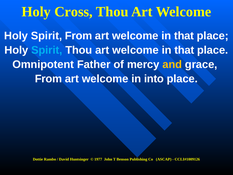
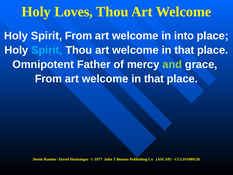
Cross: Cross -> Loves (74, 12)
that: that -> into (184, 36)
and colour: yellow -> light green (172, 64)
into: into -> that (154, 79)
